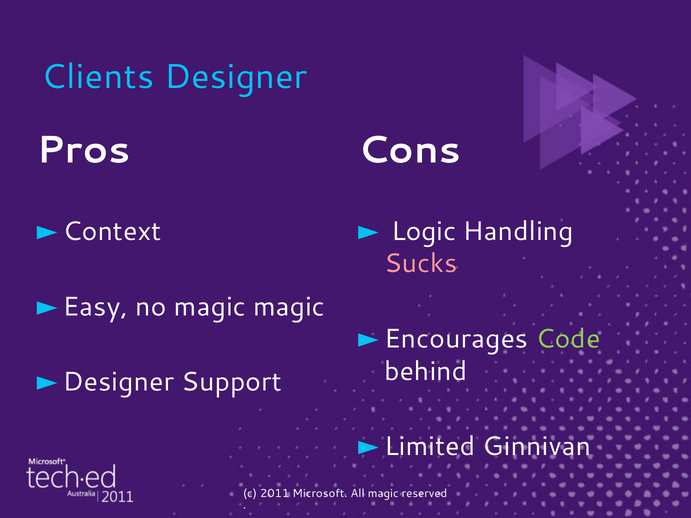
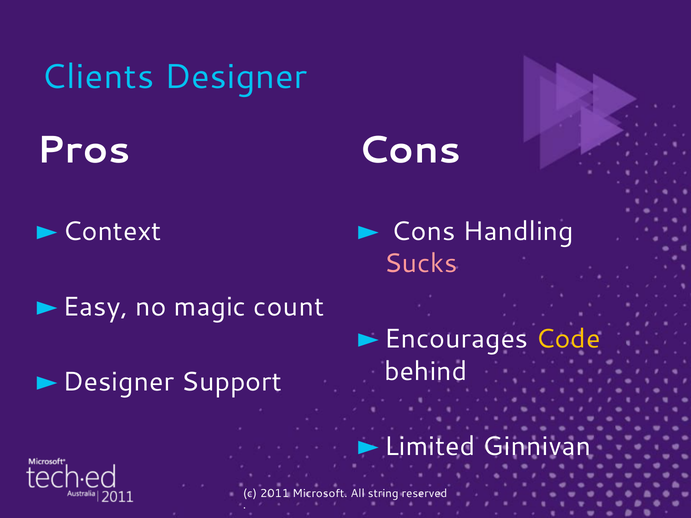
Logic: Logic -> Cons (423, 231)
magic magic: magic -> count (289, 307)
Code colour: light green -> yellow (568, 339)
All magic: magic -> string (383, 494)
